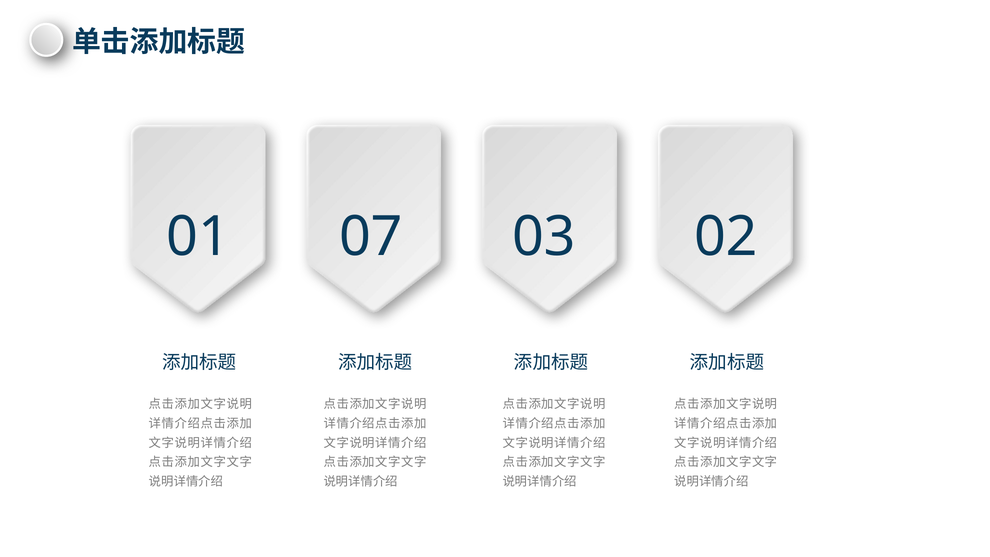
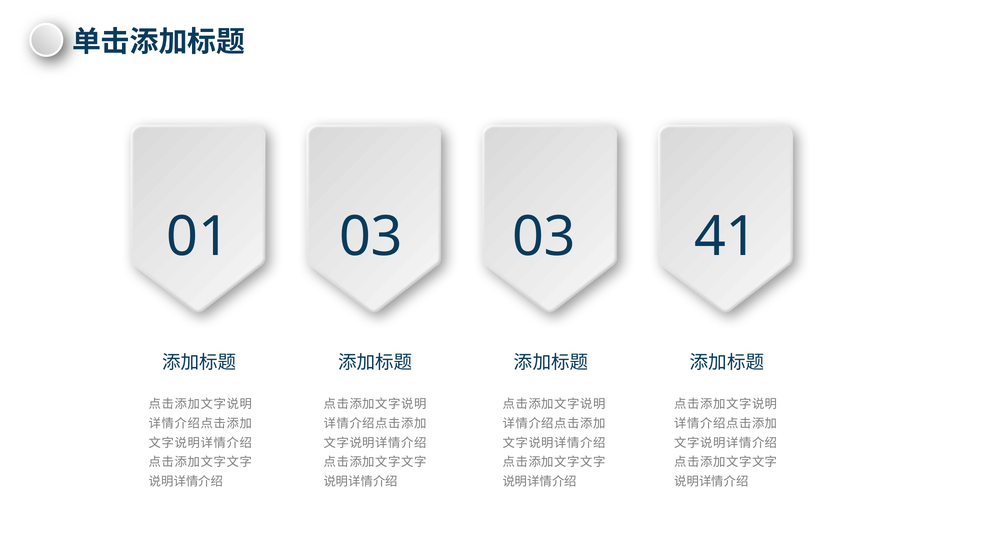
01 07: 07 -> 03 (371, 237)
02: 02 -> 41 (726, 237)
